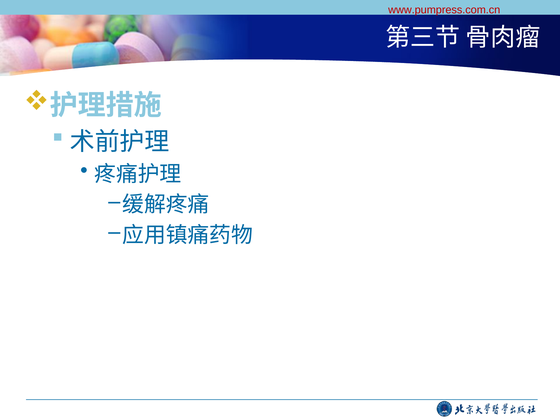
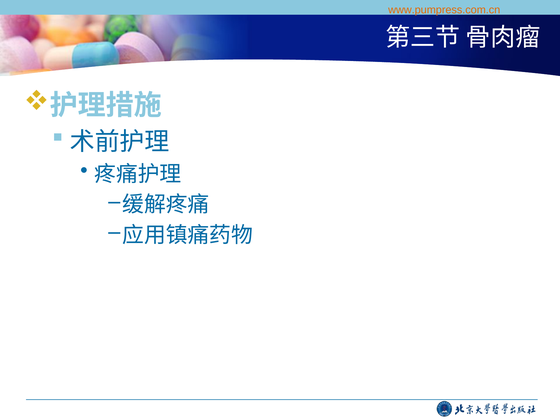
www.pumpress.com.cn colour: red -> orange (444, 10)
